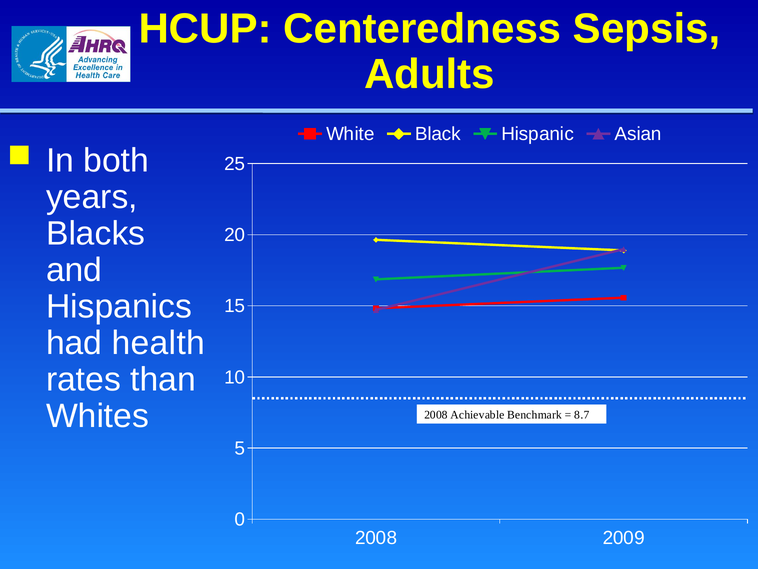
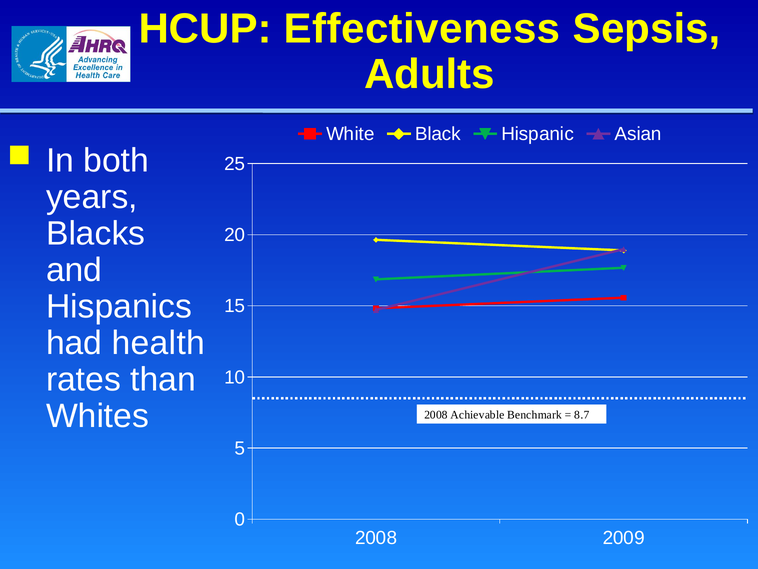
Centeredness: Centeredness -> Effectiveness (422, 29)
